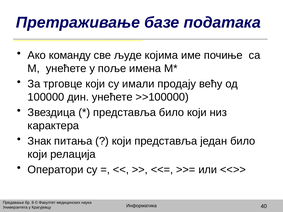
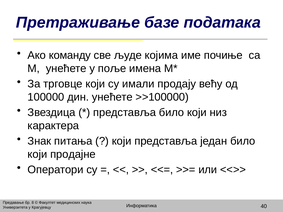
релација: релација -> продајне (73, 154)
